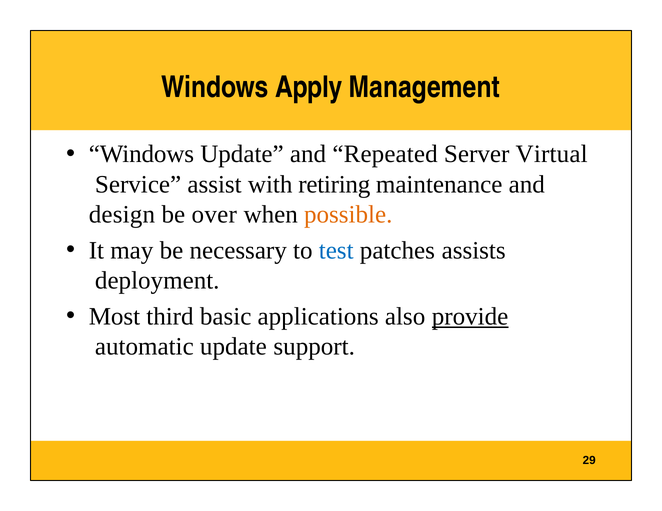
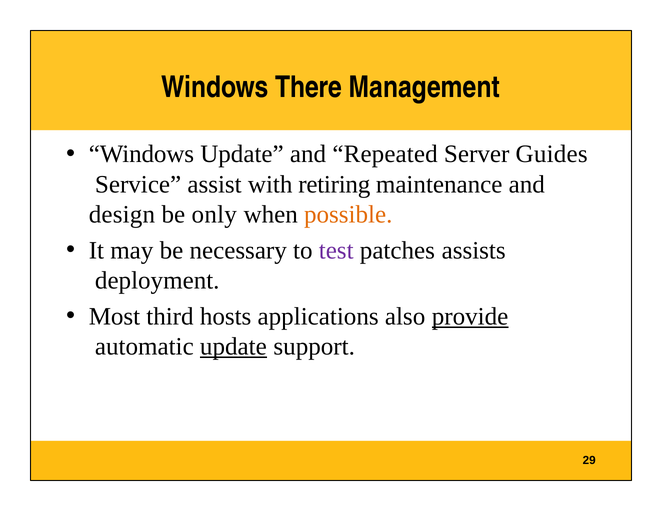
Apply: Apply -> There (309, 87)
Virtual: Virtual -> Guides (552, 154)
over: over -> only (214, 215)
test colour: blue -> purple (336, 251)
basic: basic -> hosts (226, 317)
update underline: none -> present (233, 347)
